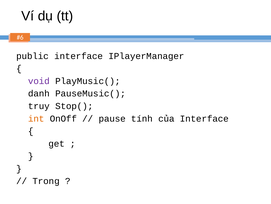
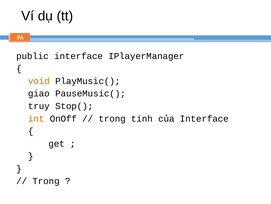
void colour: purple -> orange (39, 81)
danh: danh -> giao (39, 93)
pause: pause -> trong (112, 118)
